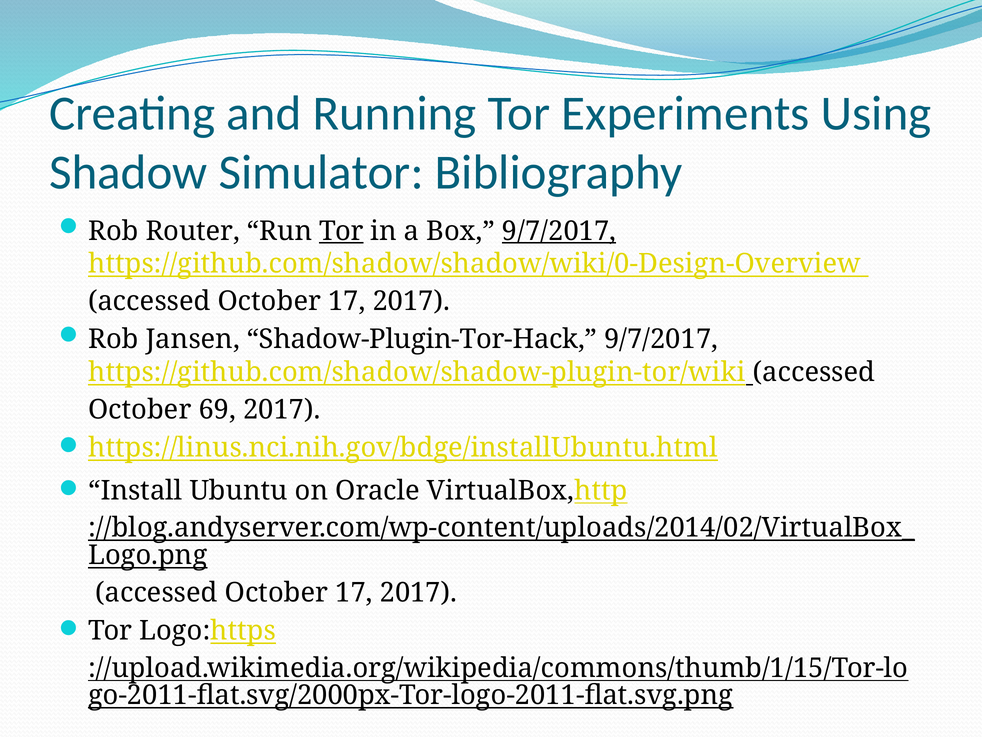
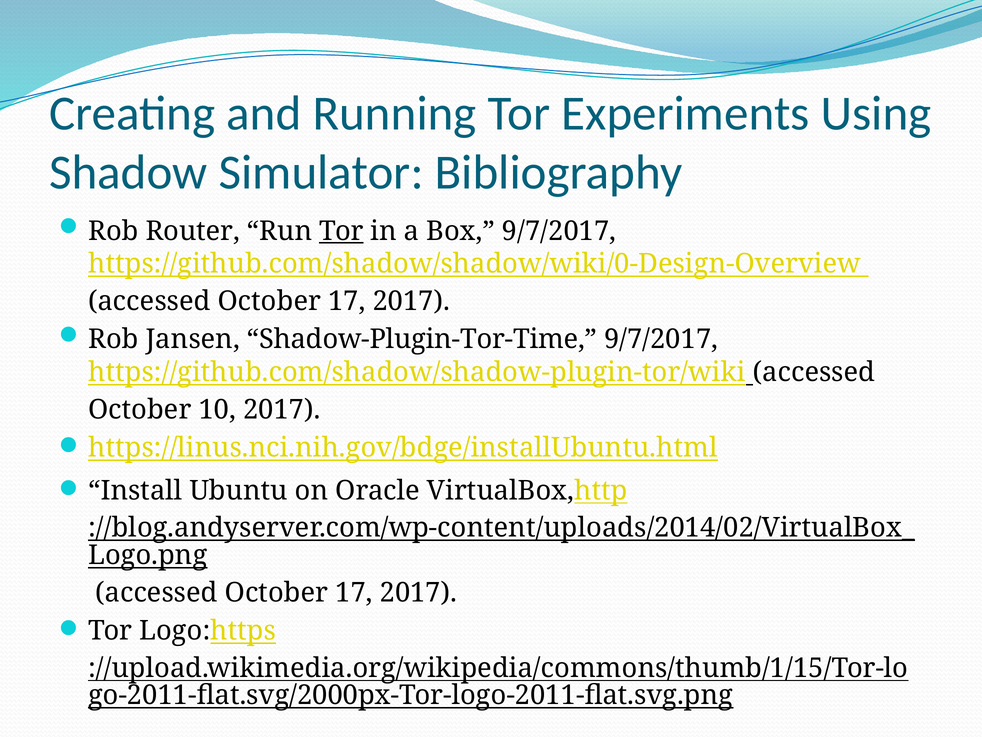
9/7/2017 underline: present -> none (559, 231)
Shadow-Plugin-Tor-Hack: Shadow-Plugin-Tor-Hack -> Shadow-Plugin-Tor-Time (422, 339)
69: 69 -> 10 (217, 409)
